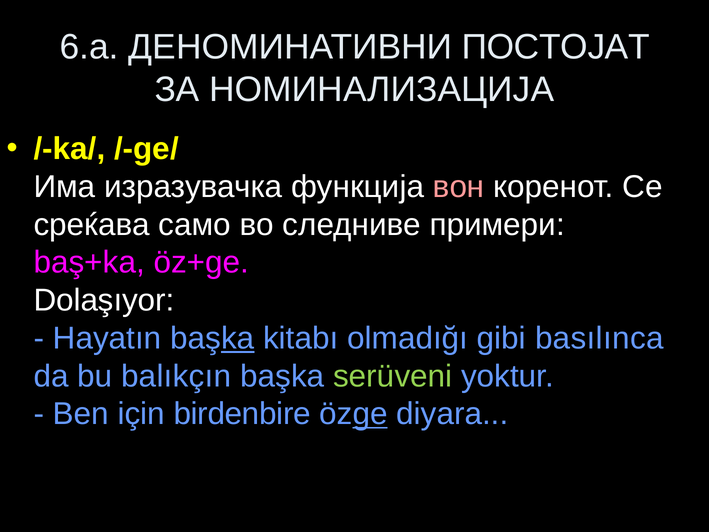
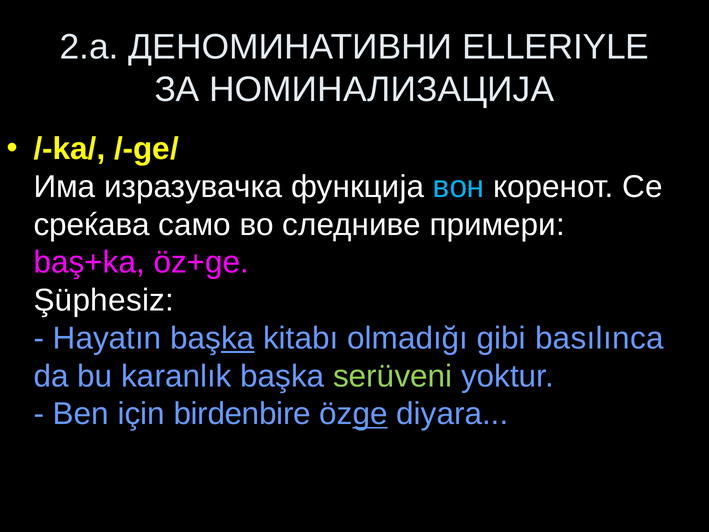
6.a: 6.a -> 2.a (89, 47)
ПОСТОЈАТ: ПОСТОЈАТ -> ELLERIYLE (556, 47)
вон colour: pink -> light blue (459, 187)
Dolaşıyor: Dolaşıyor -> Şüphesiz (104, 300)
balıkçın: balıkçın -> karanlık (176, 376)
